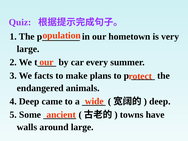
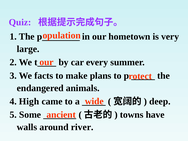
4 Deep: Deep -> High (29, 101)
around large: large -> river (82, 127)
